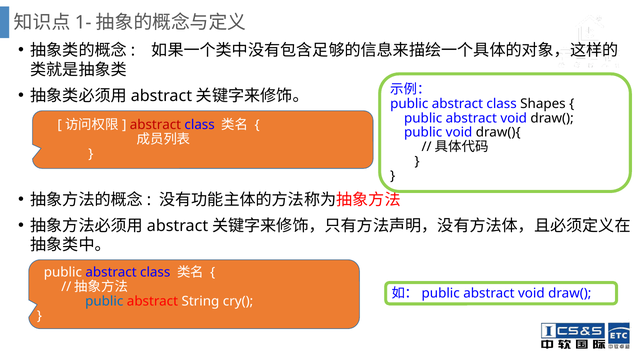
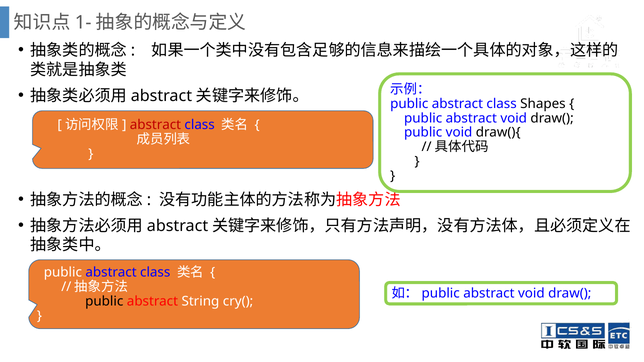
public colour: blue -> black (104, 302)
